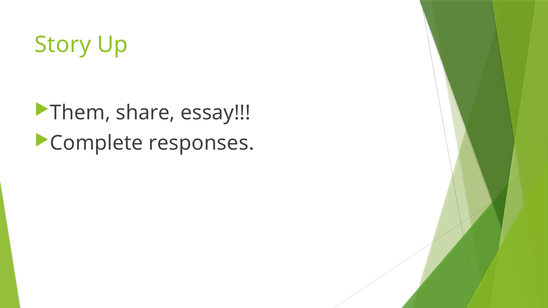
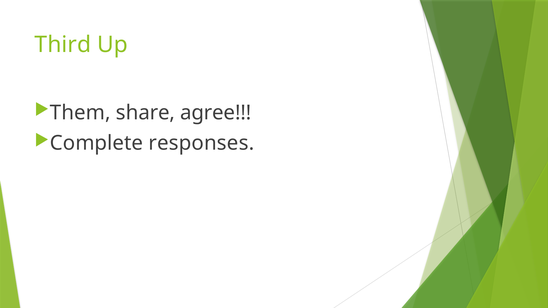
Story: Story -> Third (63, 45)
essay: essay -> agree (216, 113)
